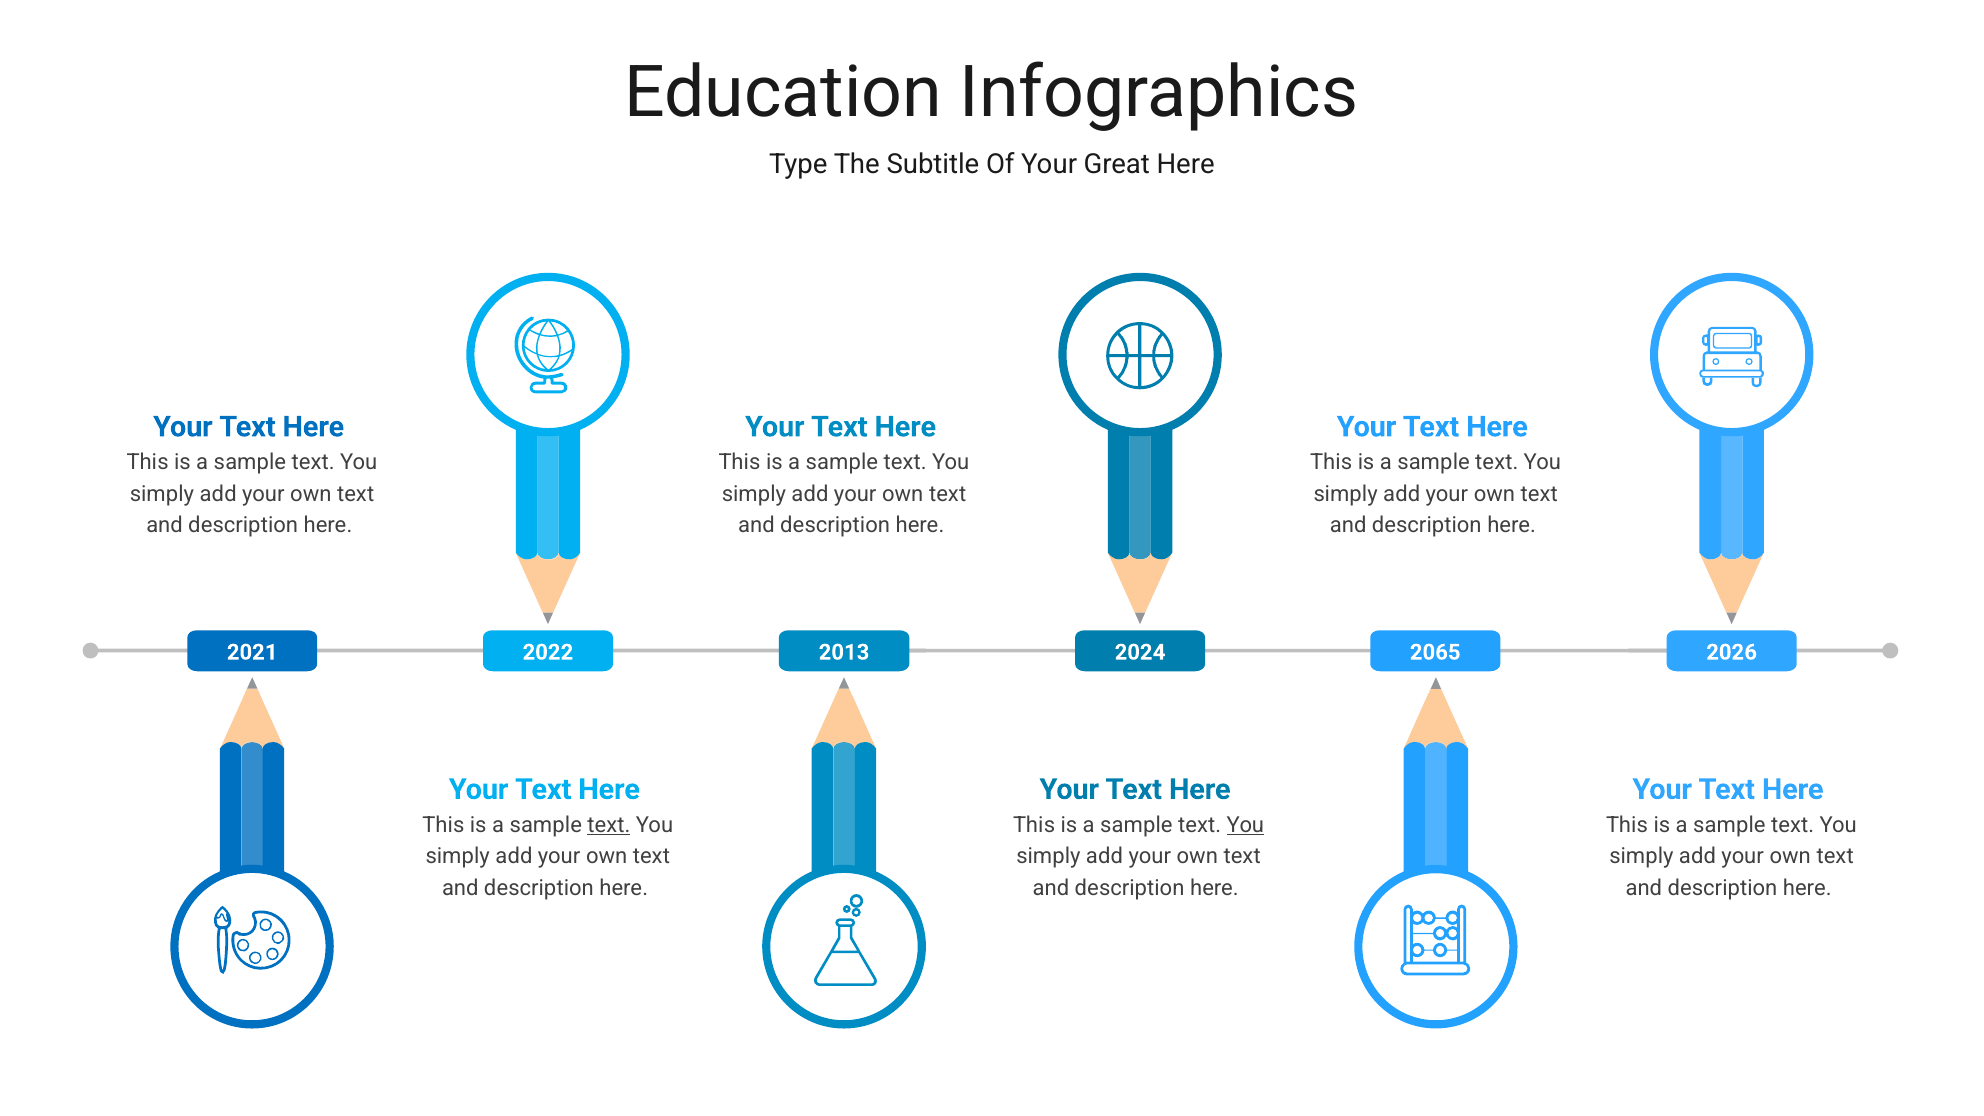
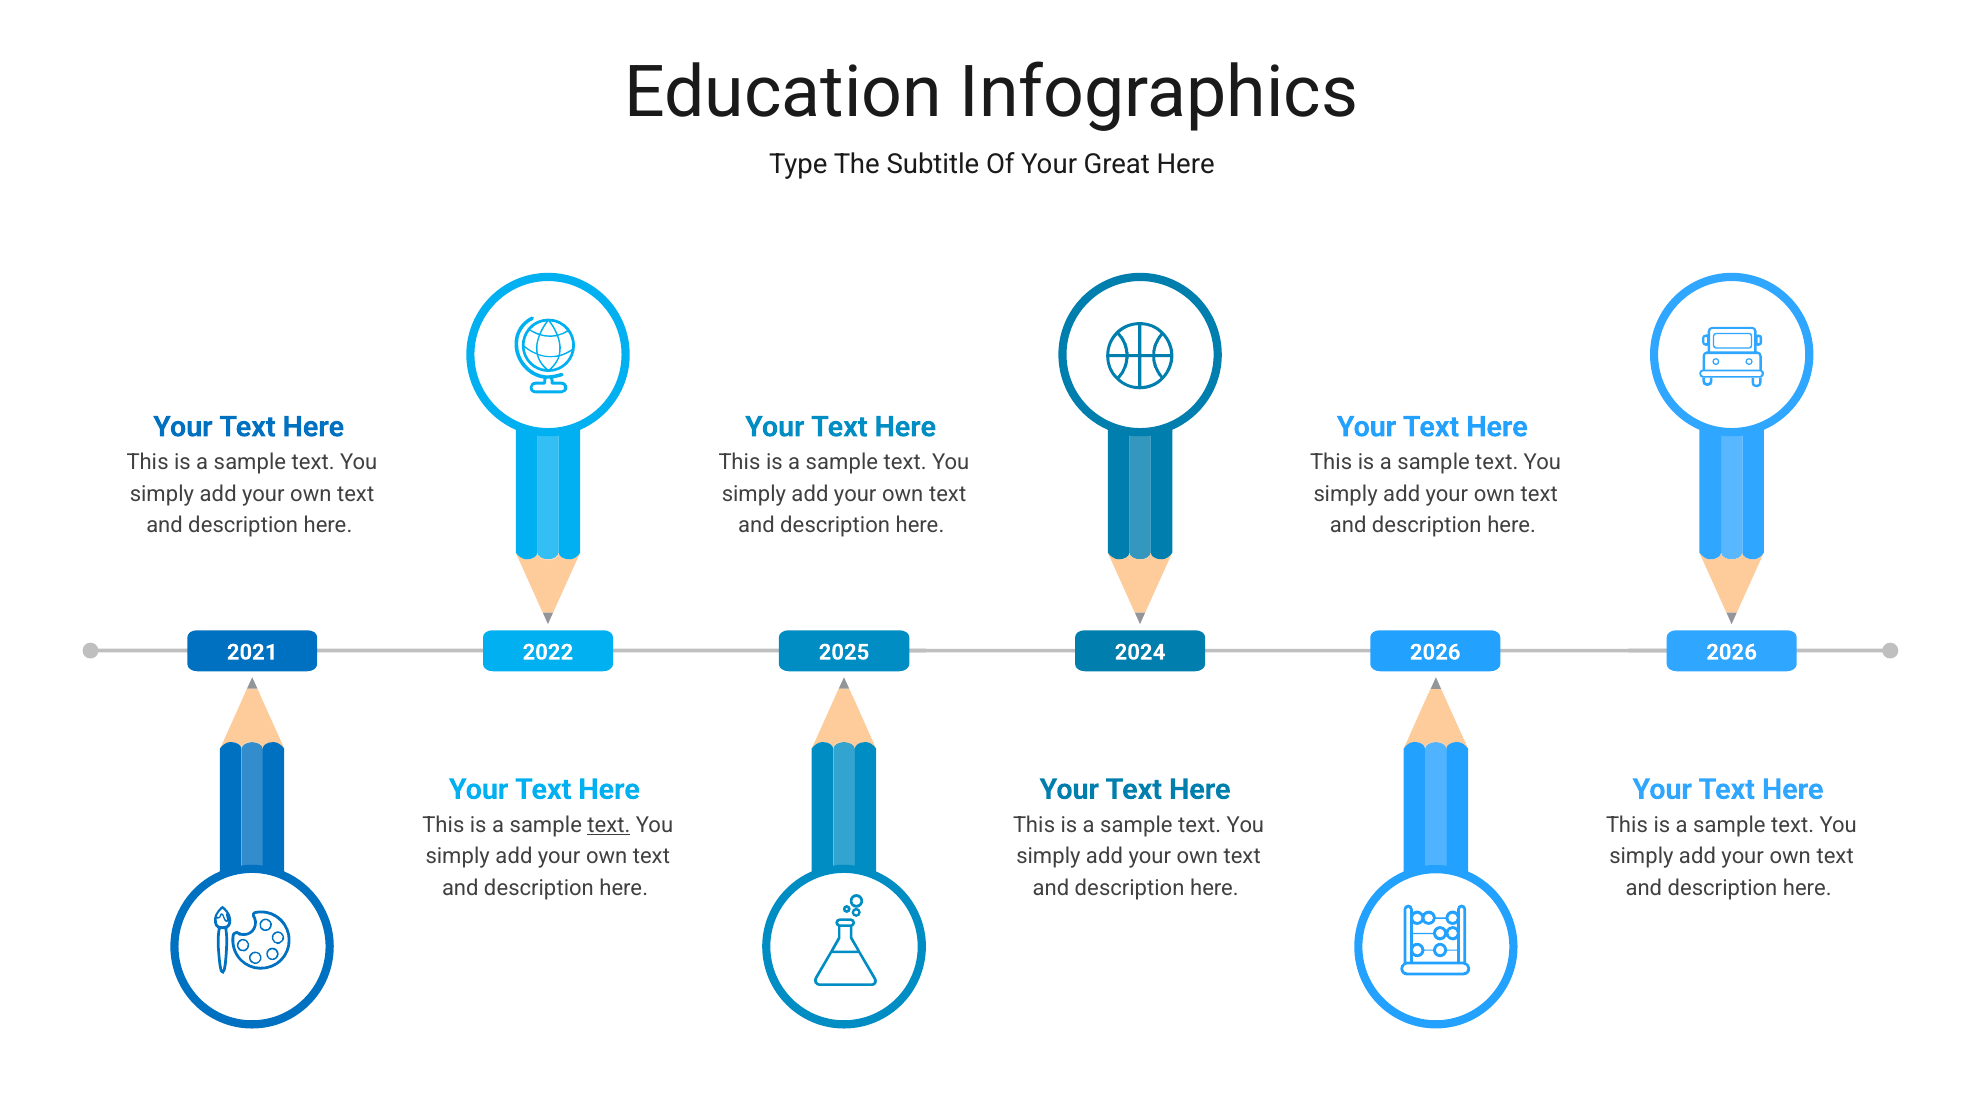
2013: 2013 -> 2025 (844, 652)
2065: 2065 -> 2026 (1435, 652)
You underline: present -> none (1245, 825)
